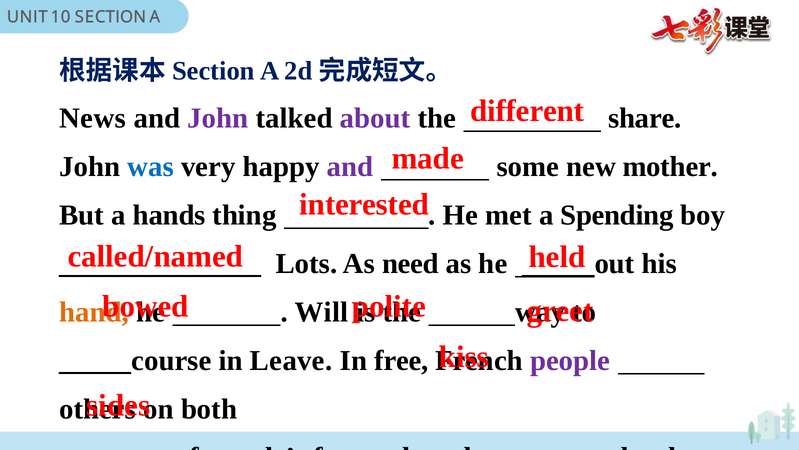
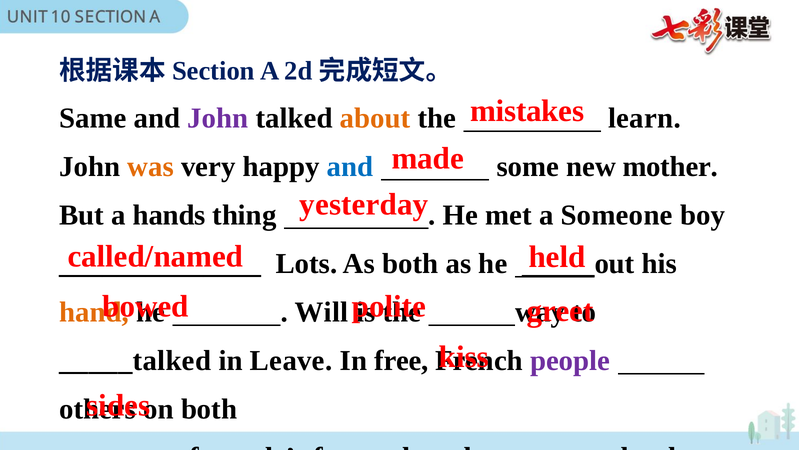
different: different -> mistakes (527, 111)
News: News -> Same (93, 118)
about colour: purple -> orange (375, 118)
share: share -> learn (644, 118)
was colour: blue -> orange (151, 167)
and colour: purple -> blue (350, 167)
interested: interested -> yesterday (364, 204)
Spending: Spending -> Someone (617, 215)
As need: need -> both (410, 264)
_____course: _____course -> _____talked (135, 361)
